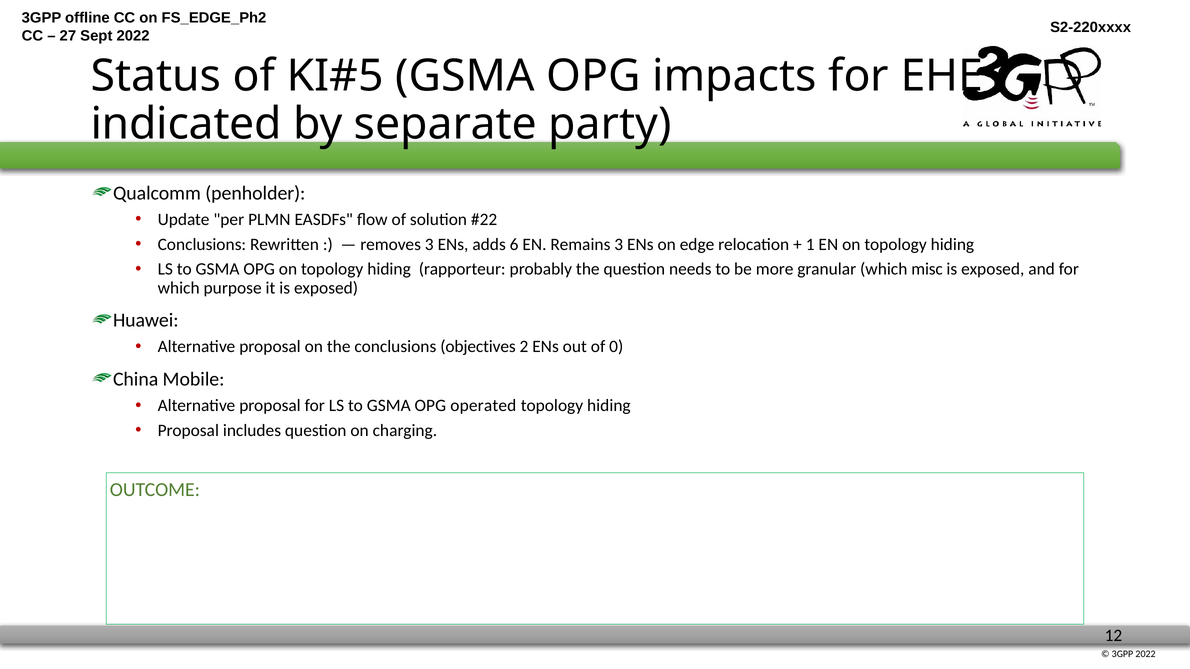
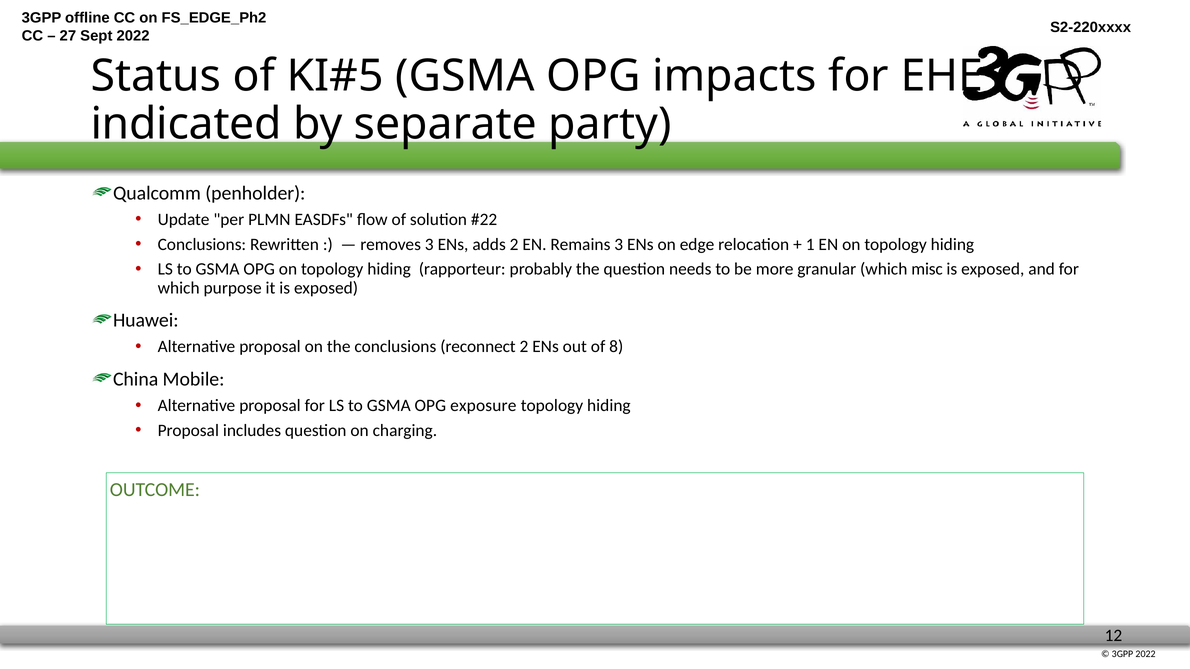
adds 6: 6 -> 2 (514, 244)
objectives: objectives -> reconnect (478, 347)
0: 0 -> 8 (616, 347)
operated: operated -> exposure (483, 406)
